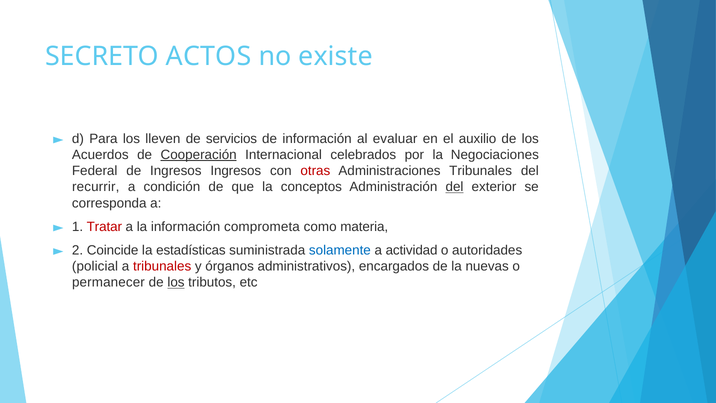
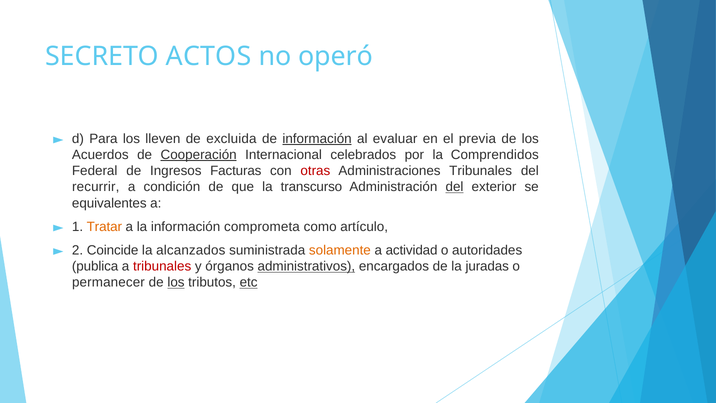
existe: existe -> operó (336, 56)
servicios: servicios -> excluida (231, 139)
información underline: none -> present (317, 139)
auxilio: auxilio -> previa (477, 139)
Negociaciones: Negociaciones -> Comprendidos (495, 155)
Ingresos Ingresos: Ingresos -> Facturas (236, 171)
conceptos: conceptos -> transcurso (311, 187)
corresponda: corresponda -> equivalentes (109, 203)
Tratar colour: red -> orange (104, 227)
materia: materia -> artículo (364, 227)
estadísticas: estadísticas -> alcanzados (191, 250)
solamente colour: blue -> orange (340, 250)
policial: policial -> publica (95, 266)
administrativos underline: none -> present (306, 266)
nuevas: nuevas -> juradas (487, 266)
etc underline: none -> present (249, 282)
